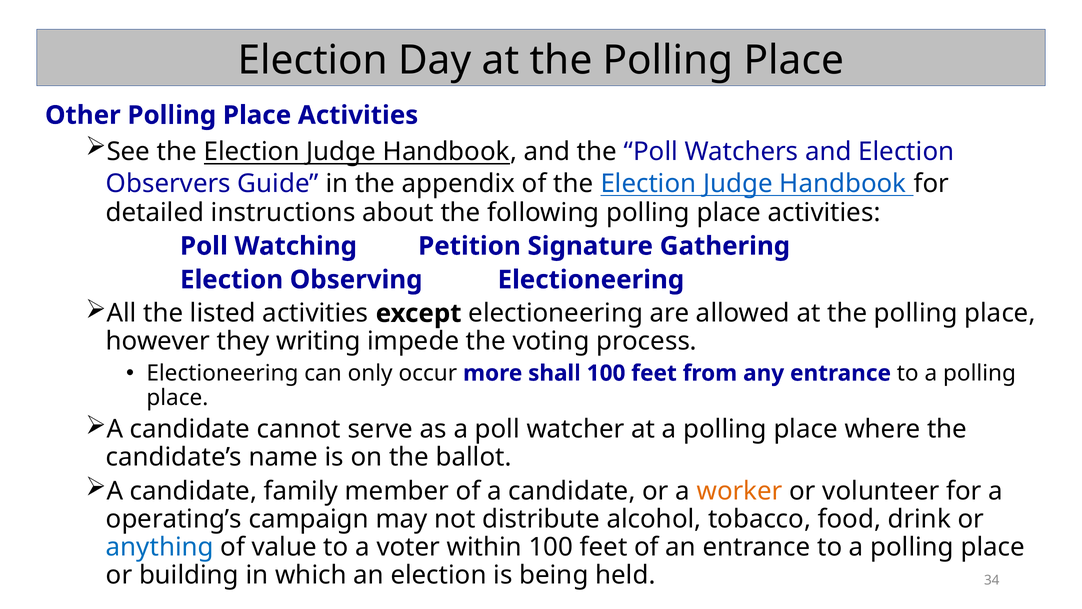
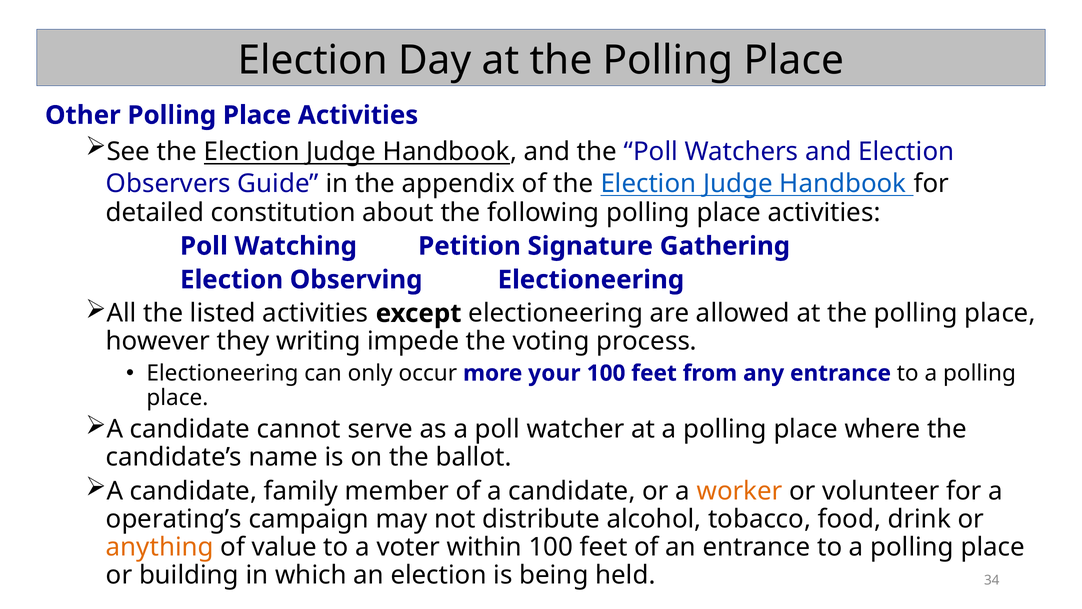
instructions: instructions -> constitution (283, 212)
shall: shall -> your (554, 373)
anything colour: blue -> orange (160, 547)
